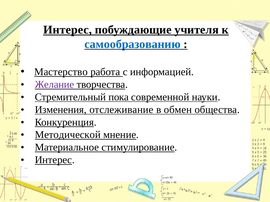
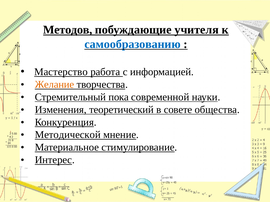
Интерес: Интерес -> Методов (68, 30)
Желание colour: purple -> orange (54, 85)
отслеживание: отслеживание -> теоретический (121, 110)
обмен: обмен -> совете (178, 110)
